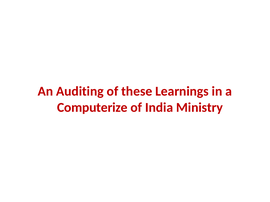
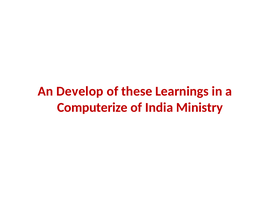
Auditing: Auditing -> Develop (80, 92)
